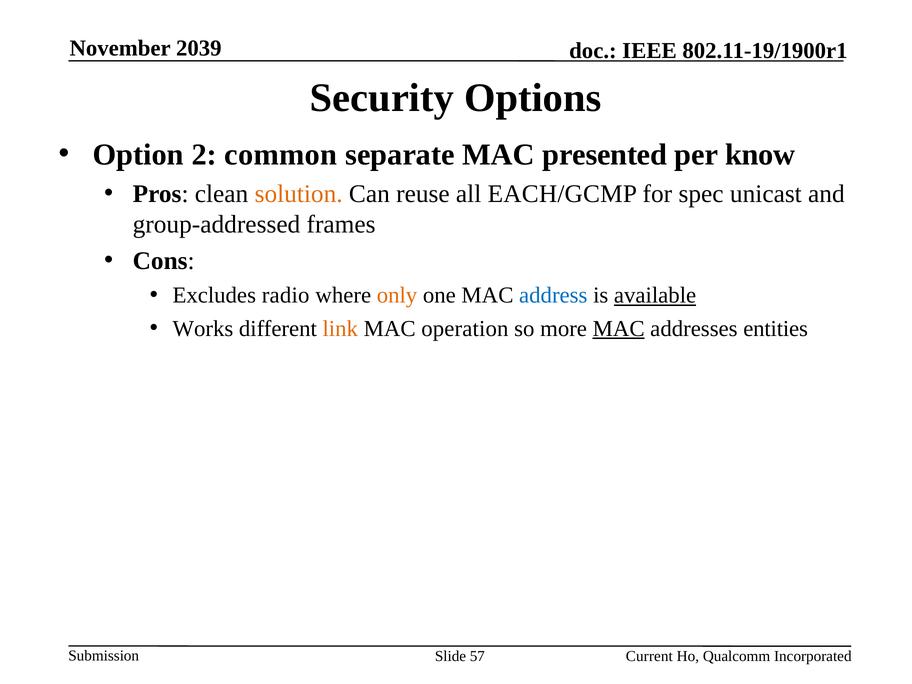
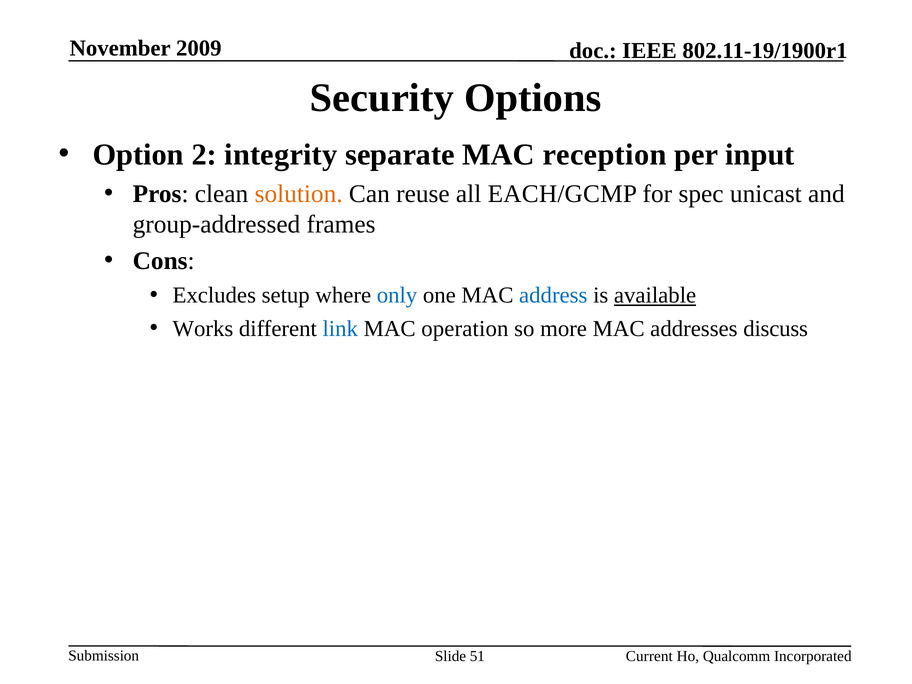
2039: 2039 -> 2009 (199, 48)
common: common -> integrity (281, 154)
presented: presented -> reception (604, 154)
know: know -> input (760, 154)
radio: radio -> setup (286, 295)
only colour: orange -> blue (397, 295)
link colour: orange -> blue (340, 329)
MAC underline: present -> none (619, 329)
entities: entities -> discuss (776, 329)
57: 57 -> 51 (477, 656)
